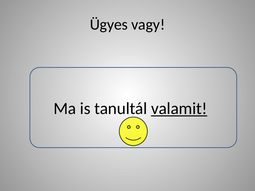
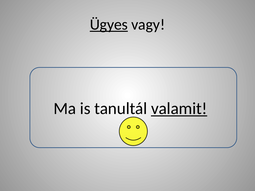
Ügyes underline: none -> present (109, 25)
